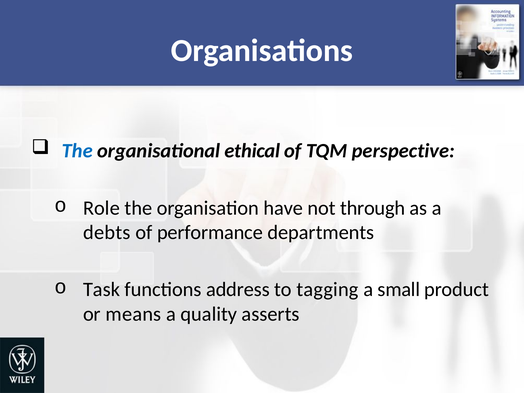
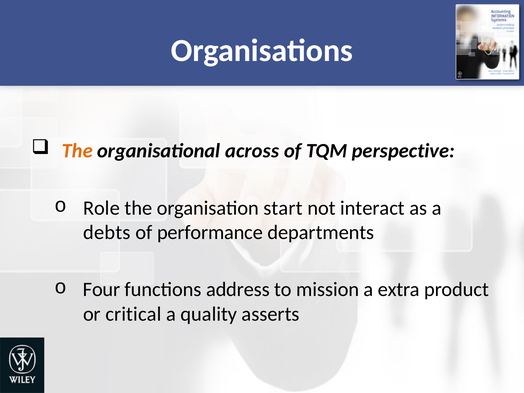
The colour: blue -> orange (77, 151)
ethical: ethical -> across (252, 151)
have: have -> start (283, 208)
through: through -> interact (373, 208)
Task: Task -> Four (102, 290)
tagging: tagging -> mission (328, 290)
small: small -> extra (399, 290)
means: means -> critical (133, 314)
